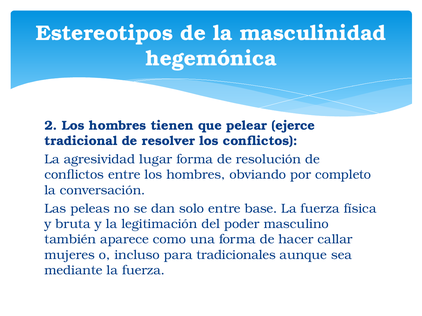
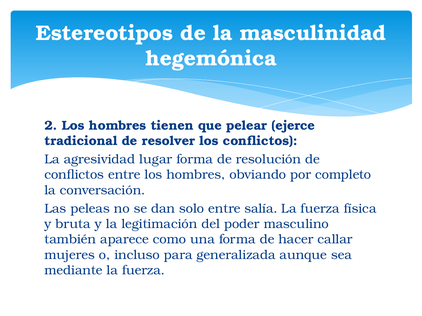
base: base -> salía (261, 209)
tradicionales: tradicionales -> generalizada (236, 255)
